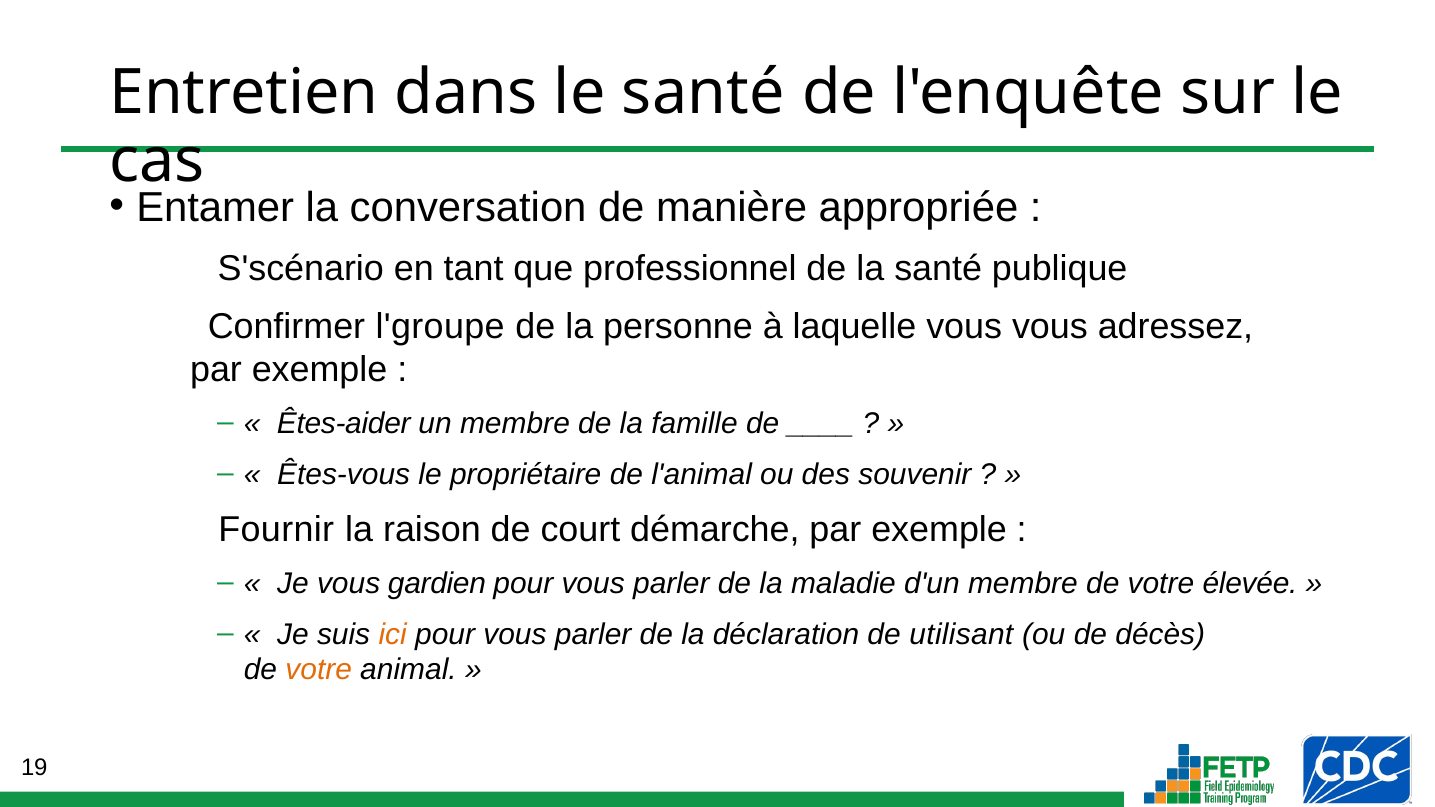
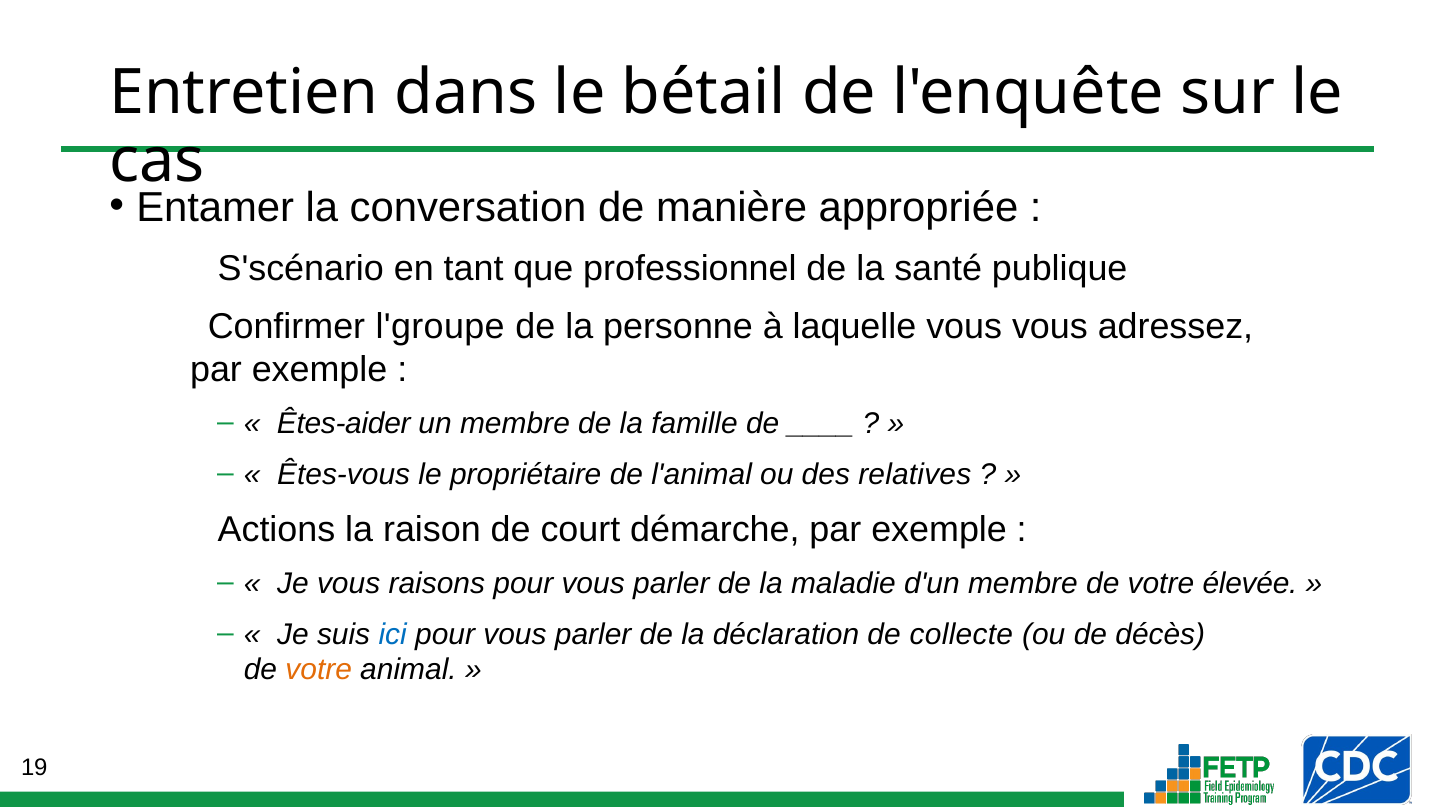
le santé: santé -> bétail (704, 93)
souvenir: souvenir -> relatives (915, 475)
Fournir: Fournir -> Actions (276, 529)
gardien: gardien -> raisons (437, 583)
ici colour: orange -> blue (393, 634)
utilisant: utilisant -> collecte (961, 634)
